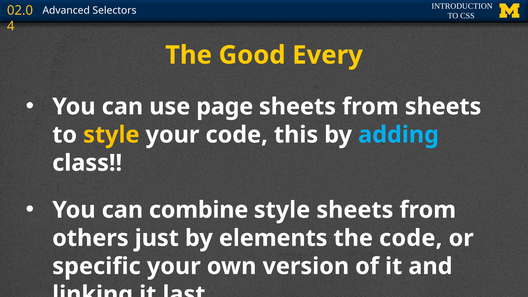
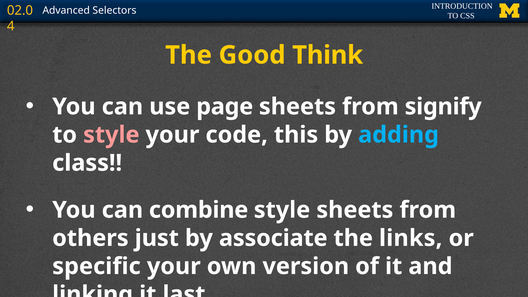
Every: Every -> Think (328, 55)
from sheets: sheets -> signify (443, 107)
style colour: yellow -> pink (111, 135)
elements: elements -> associate (273, 238)
the code: code -> links (411, 238)
